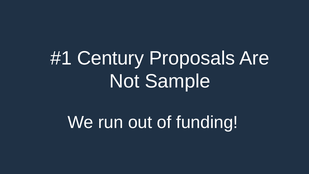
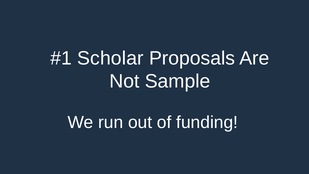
Century: Century -> Scholar (110, 58)
